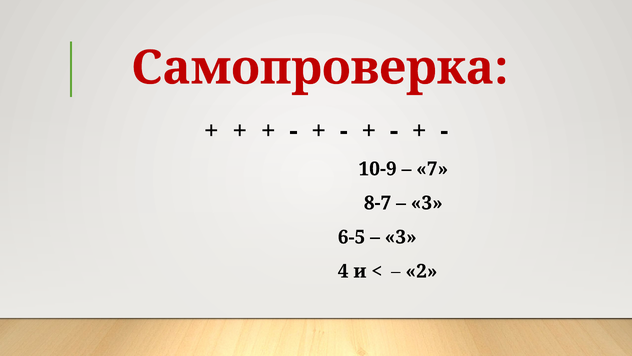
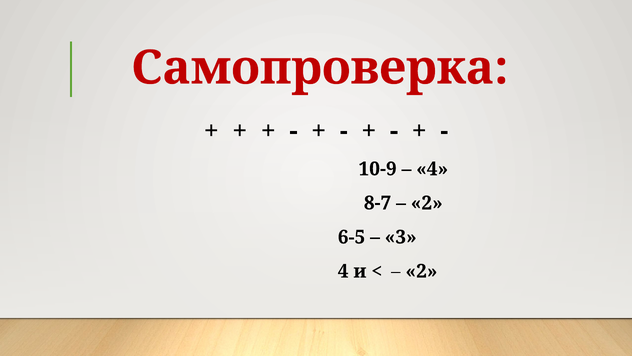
7: 7 -> 4 (432, 169)
3: 3 -> 2 (427, 203)
